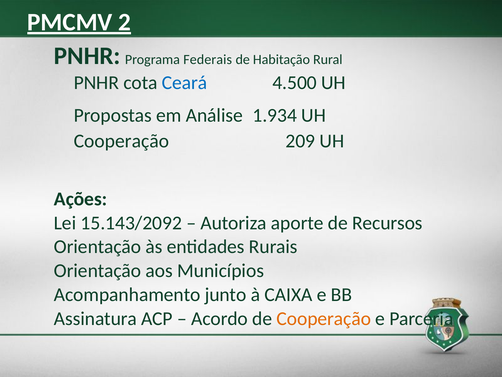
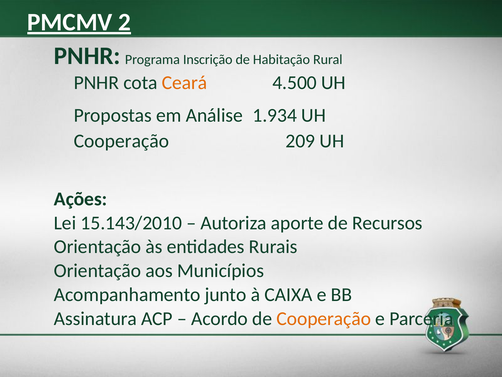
Federais: Federais -> Inscrição (208, 60)
Ceará colour: blue -> orange (185, 83)
15.143/2092: 15.143/2092 -> 15.143/2010 (131, 223)
